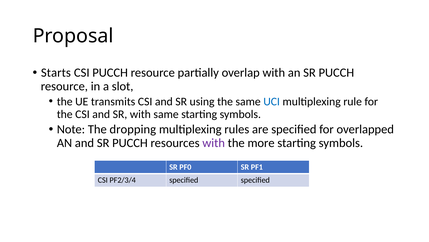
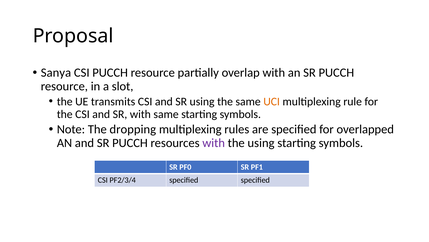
Starts: Starts -> Sanya (56, 73)
UCI colour: blue -> orange (272, 101)
the more: more -> using (261, 143)
